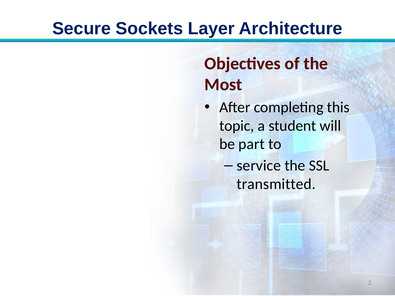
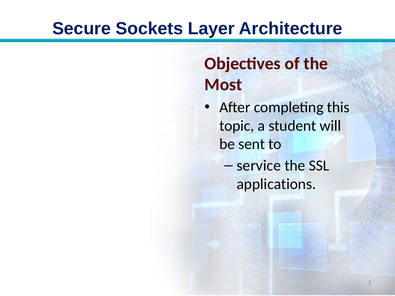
part: part -> sent (252, 144)
transmitted: transmitted -> applications (276, 184)
